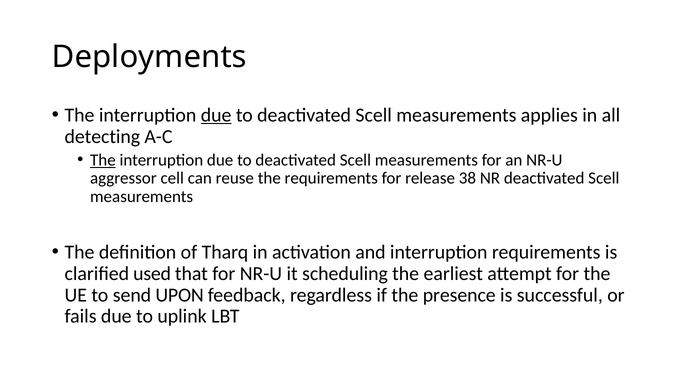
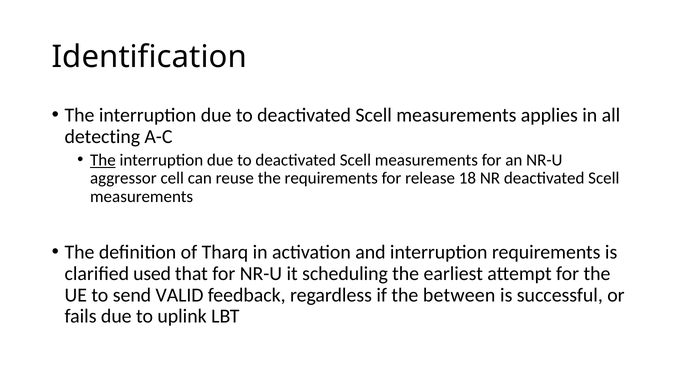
Deployments: Deployments -> Identification (149, 57)
due underline: present -> none (216, 115)
38: 38 -> 18 (467, 178)
UPON: UPON -> VALID (180, 295)
presence: presence -> between (459, 295)
